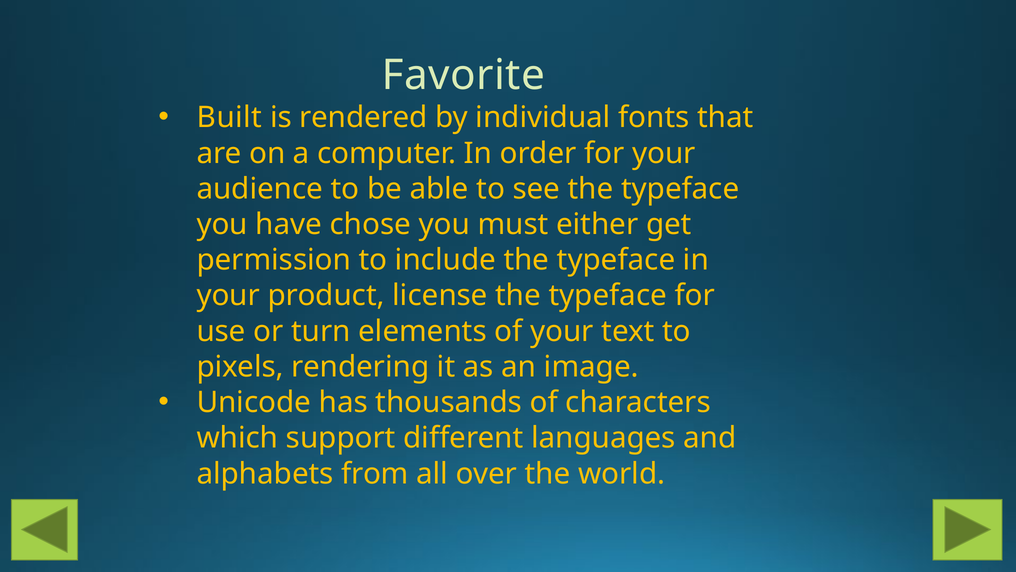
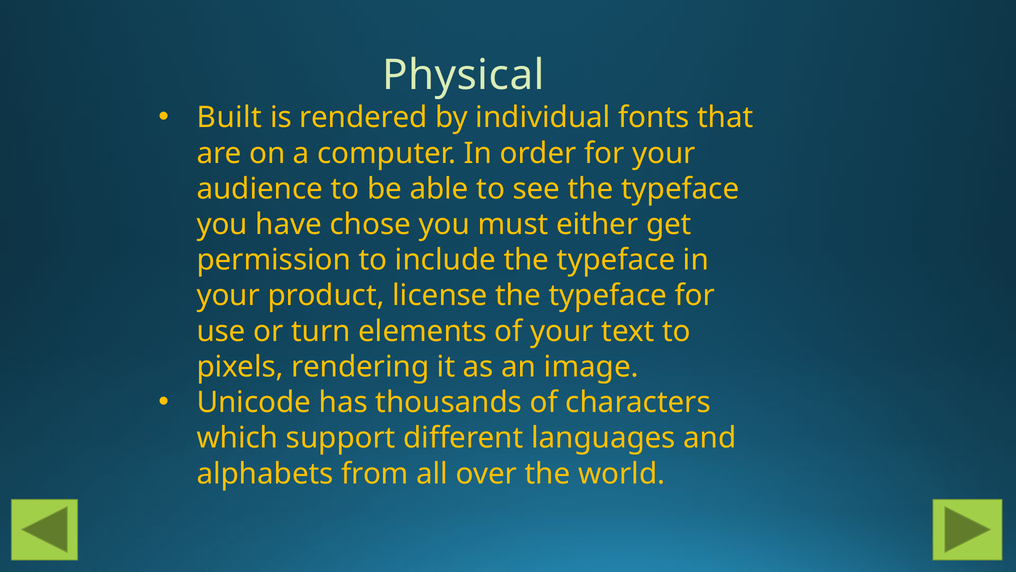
Favorite: Favorite -> Physical (463, 75)
